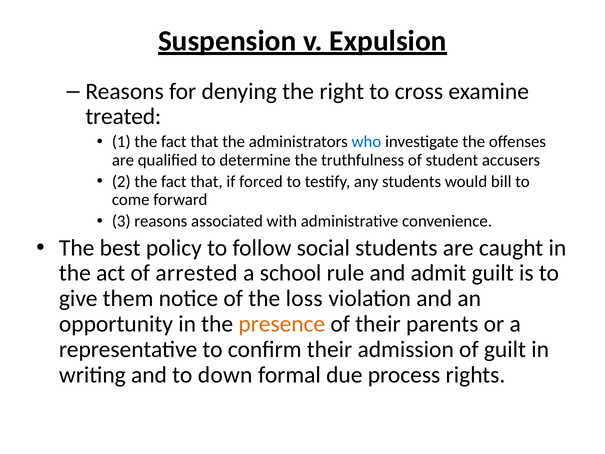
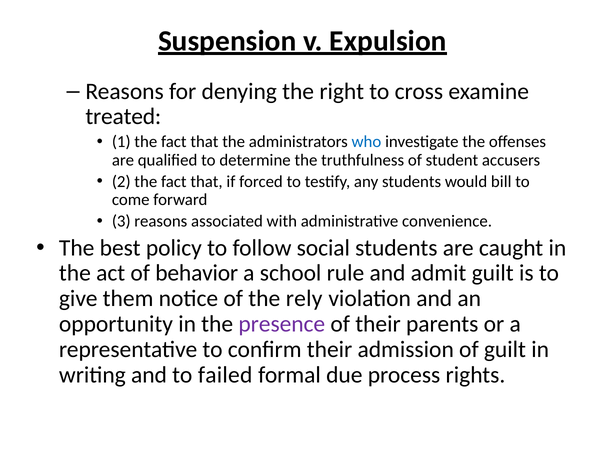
arrested: arrested -> behavior (197, 273)
loss: loss -> rely (304, 298)
presence colour: orange -> purple (282, 324)
down: down -> failed (225, 375)
